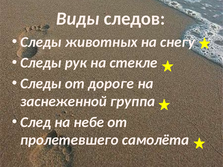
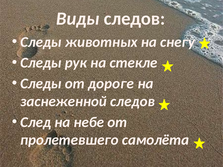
заснеженной группа: группа -> следов (133, 101)
